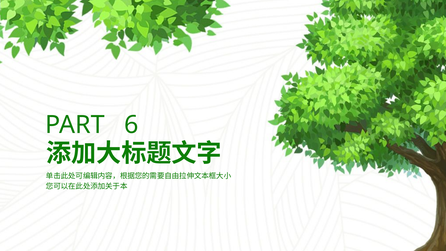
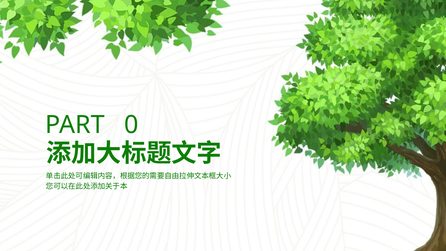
6: 6 -> 0 (131, 125)
